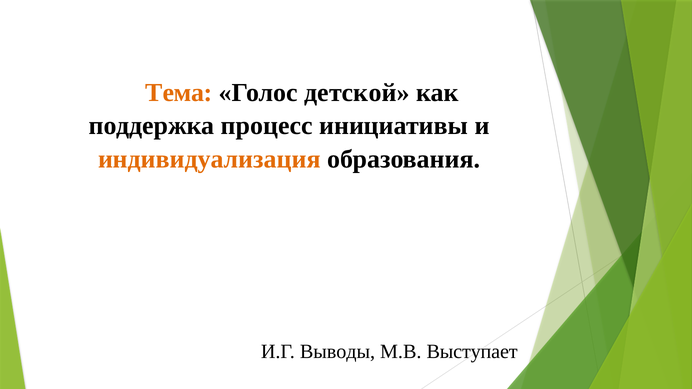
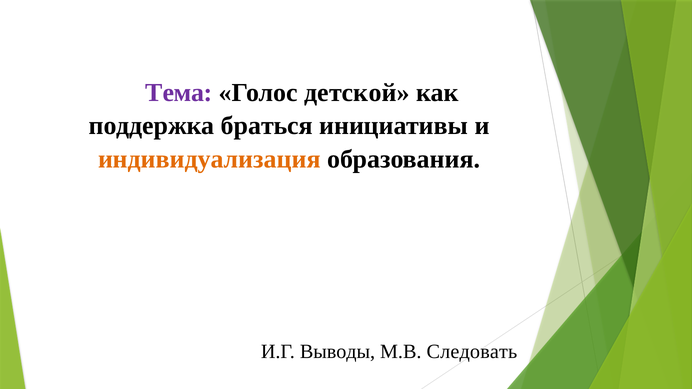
Тема colour: orange -> purple (179, 93)
процесс: процесс -> браться (267, 126)
Выступает: Выступает -> Следовать (472, 352)
